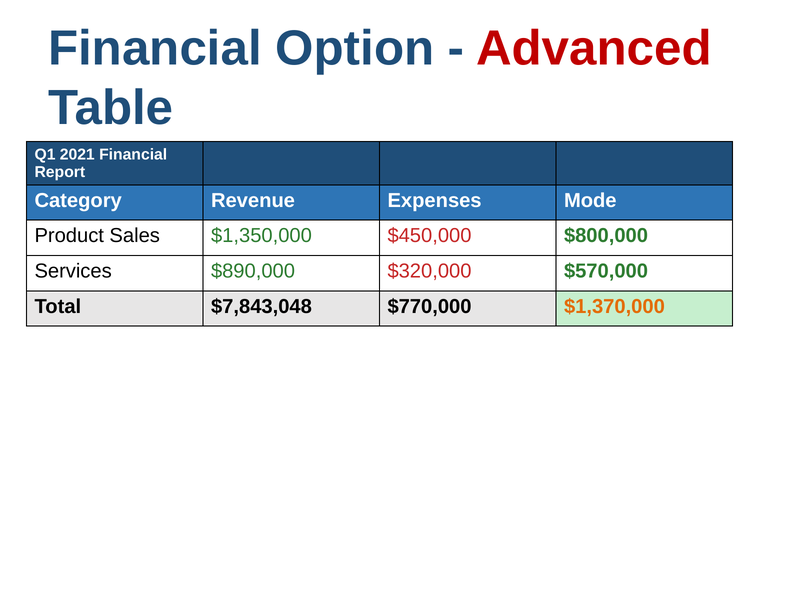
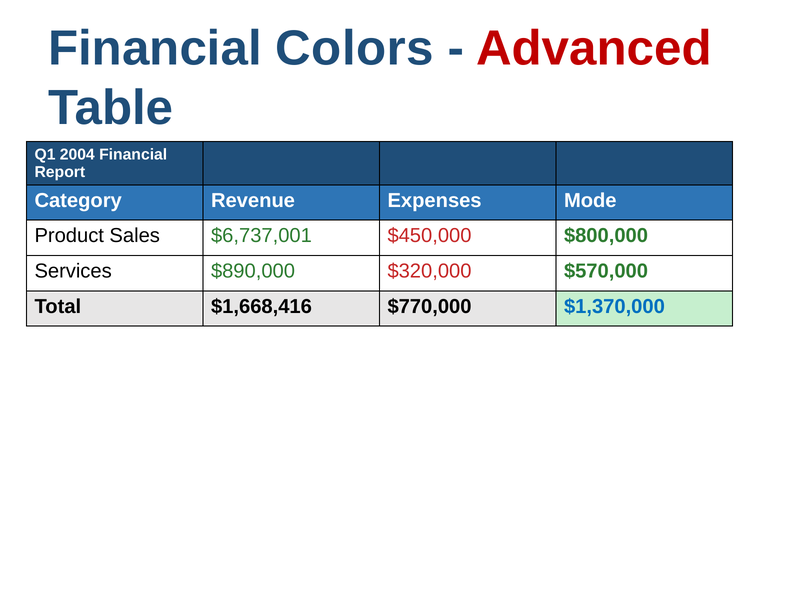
Option: Option -> Colors (355, 49)
2021: 2021 -> 2004 (77, 154)
$1,350,000: $1,350,000 -> $6,737,001 (261, 236)
$7,843,048: $7,843,048 -> $1,668,416 (261, 306)
$1,370,000 colour: orange -> blue (614, 306)
